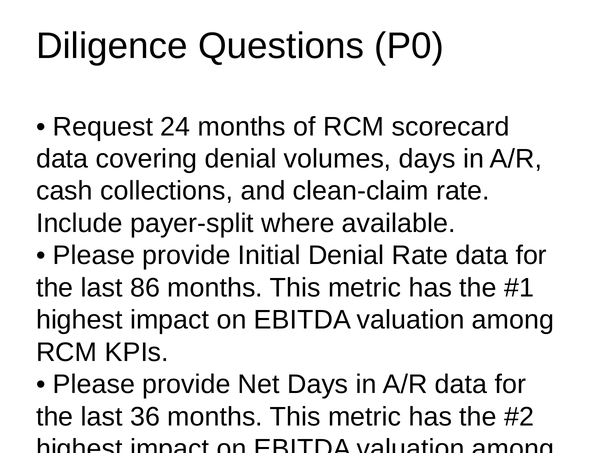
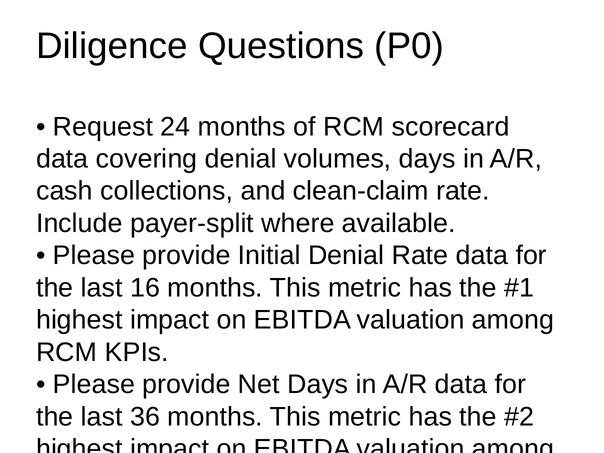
86: 86 -> 16 (145, 288)
